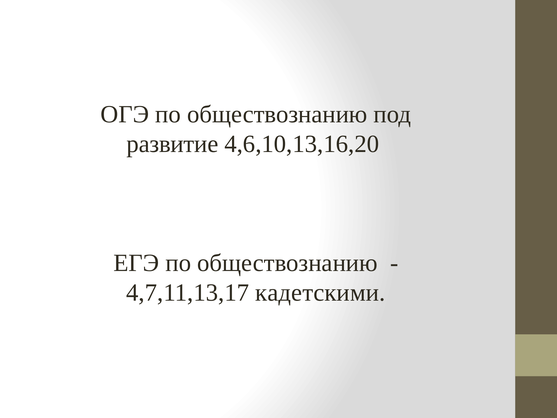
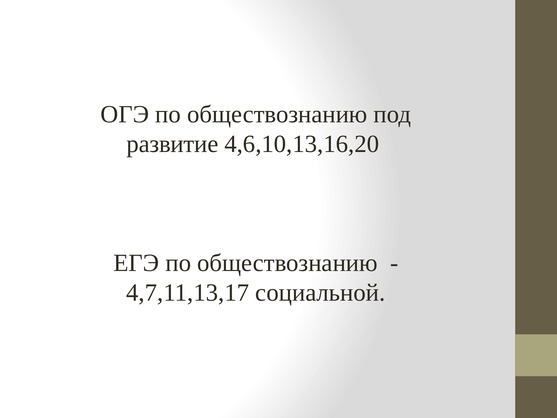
кадетскими: кадетскими -> социальной (320, 292)
